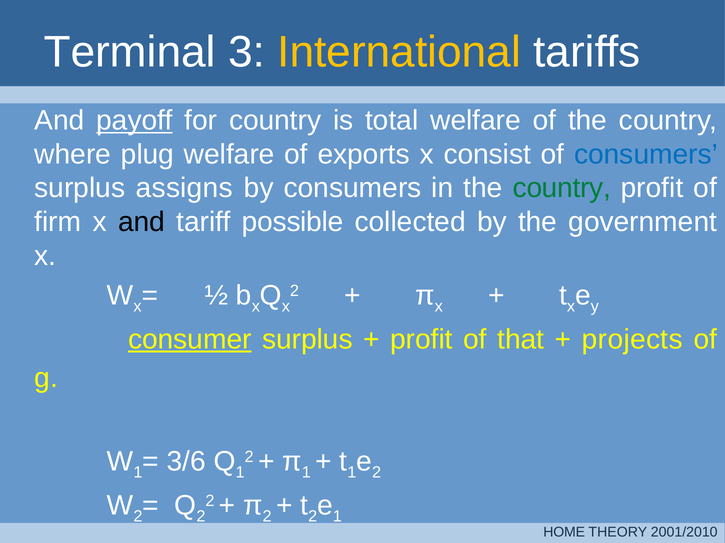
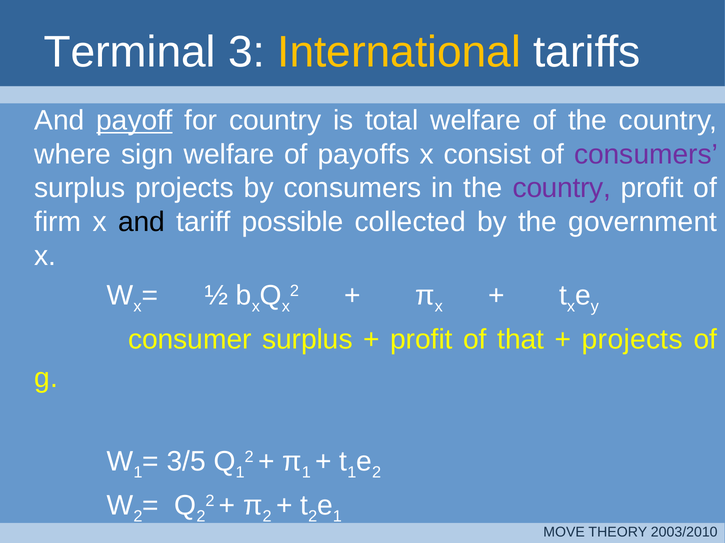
plug: plug -> sign (147, 155)
exports: exports -> payoffs (364, 155)
consumers colour: blue -> purple (646, 155)
surplus assigns: assigns -> projects (184, 188)
country colour: green -> purple (562, 188)
consumer underline: present -> none (190, 340)
3/6: 3/6 -> 3/5 (186, 462)
HOME: HOME -> MOVE (564, 533)
2001/2010: 2001/2010 -> 2003/2010 (684, 533)
